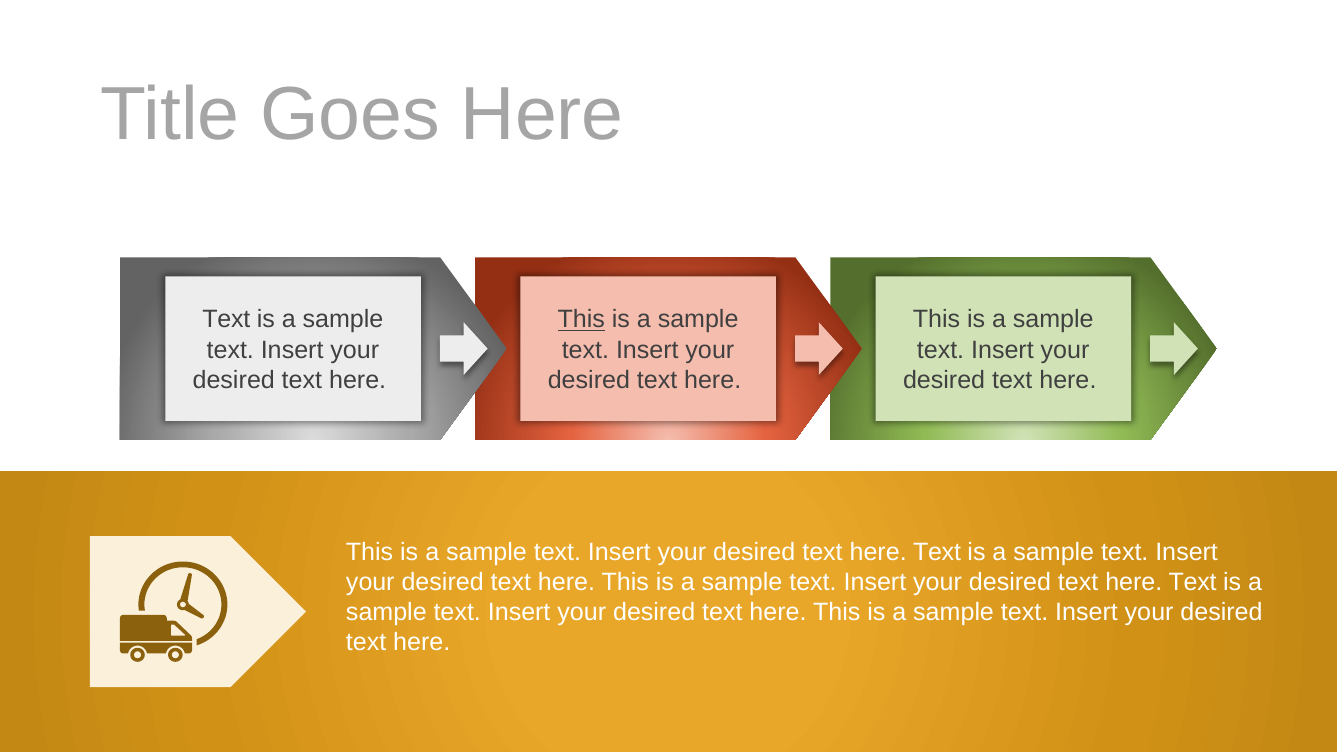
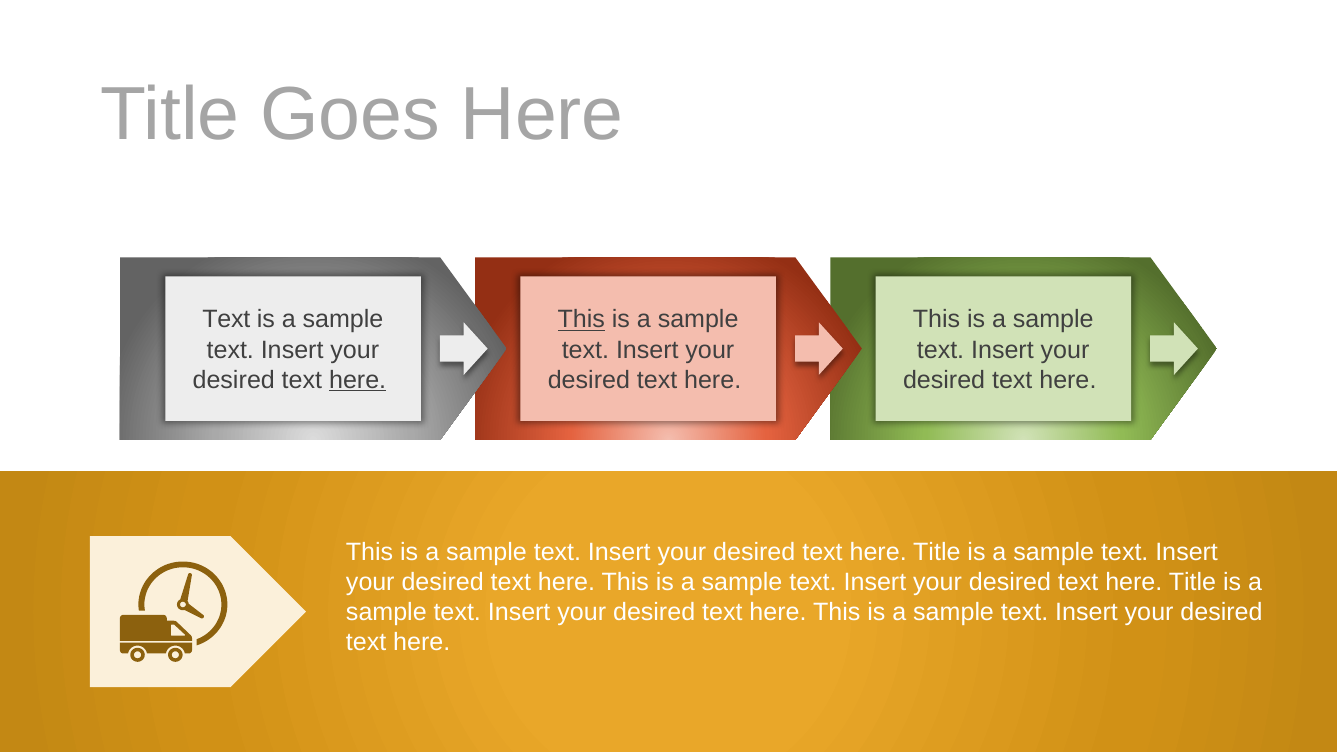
here underline: none -> present (358, 380)
Text: Text -> Title (937, 552)
Text: Text -> Title (1193, 583)
